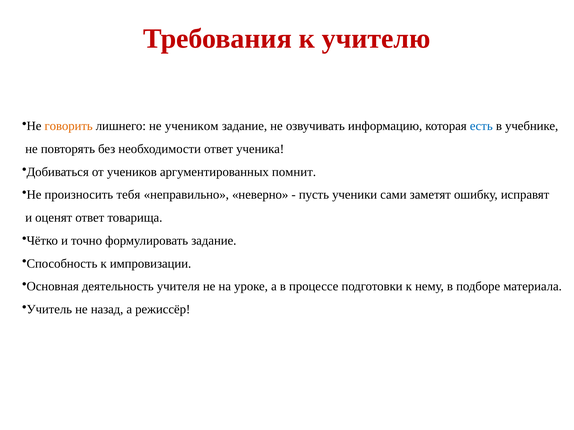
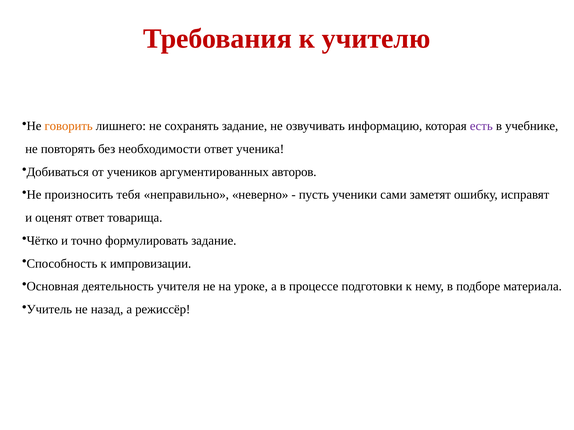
учеником: учеником -> сохранять (192, 126)
есть colour: blue -> purple (481, 126)
помнит: помнит -> авторов (294, 172)
